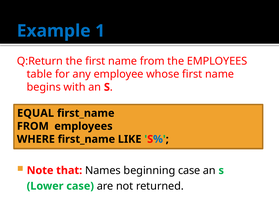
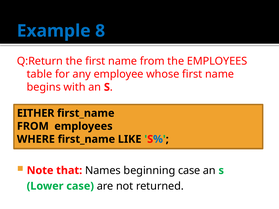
1: 1 -> 8 (100, 31)
EQUAL: EQUAL -> EITHER (36, 113)
